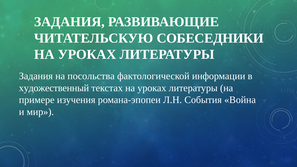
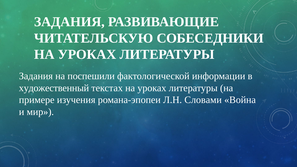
посольства: посольства -> поспешили (91, 76)
События: События -> Словами (203, 100)
